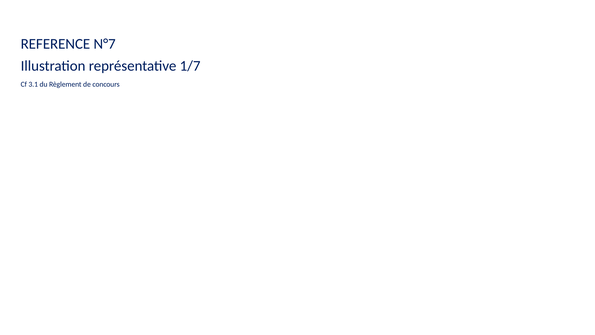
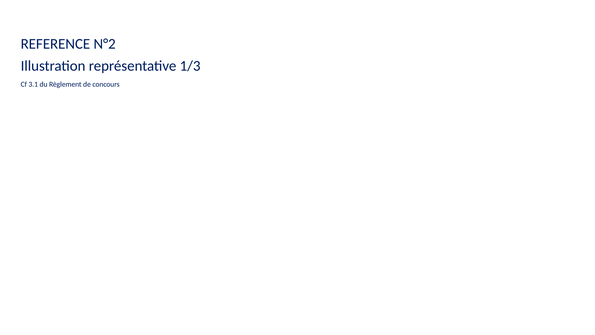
N°7: N°7 -> N°2 (105, 44)
1/7: 1/7 -> 1/3 (190, 66)
